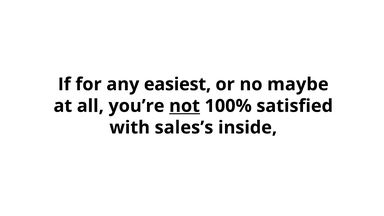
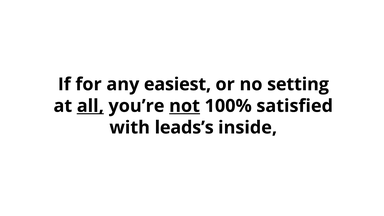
maybe: maybe -> setting (298, 84)
all underline: none -> present (90, 106)
sales’s: sales’s -> leads’s (184, 128)
